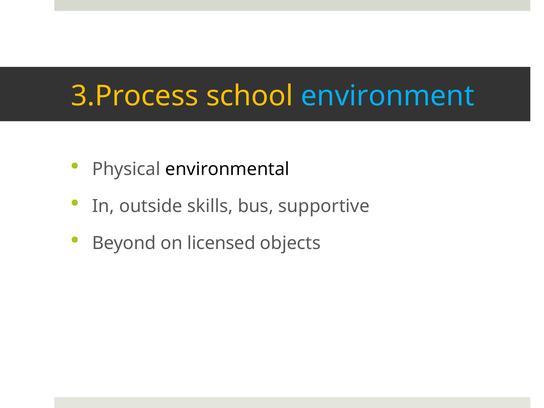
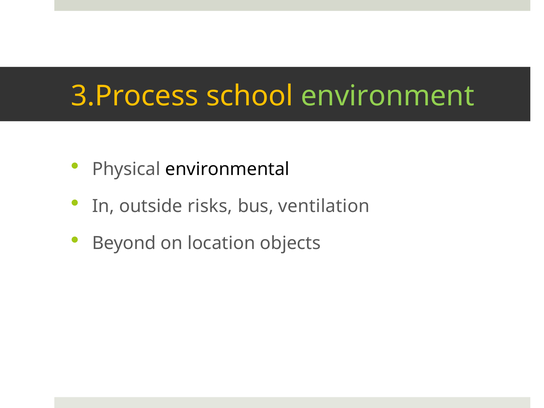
environment colour: light blue -> light green (388, 96)
skills: skills -> risks (210, 206)
supportive: supportive -> ventilation (324, 206)
licensed: licensed -> location (221, 243)
